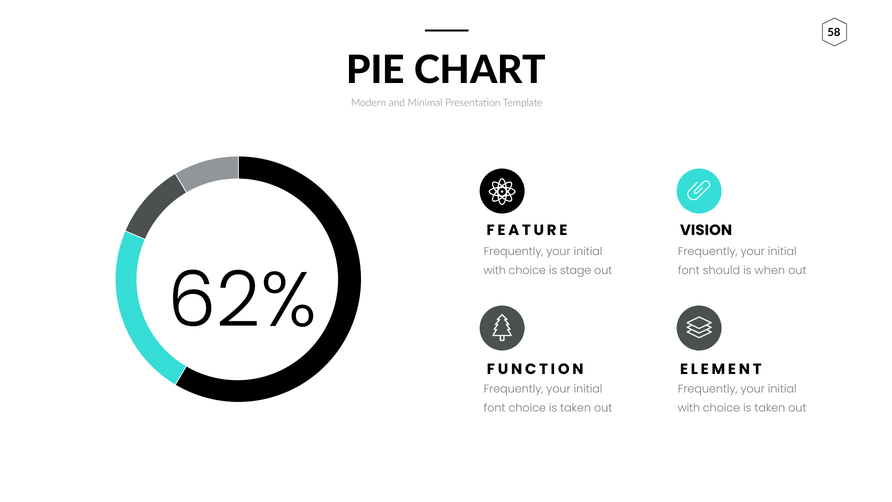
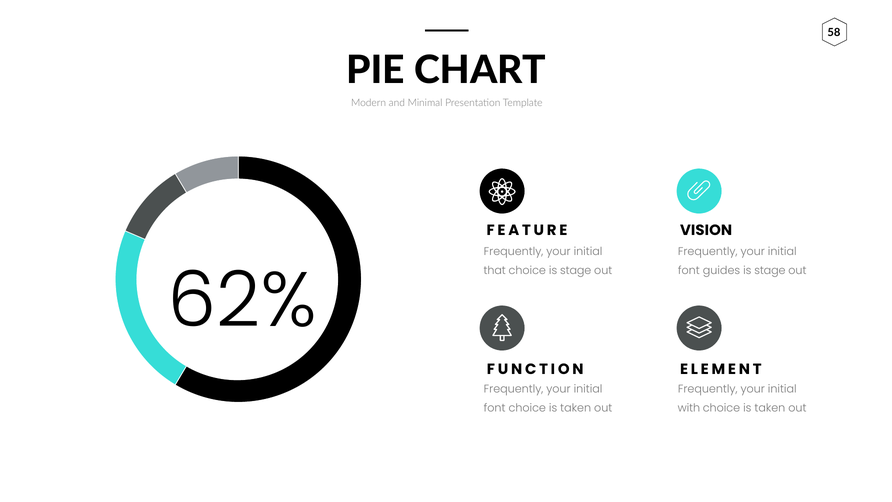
with: with -> that (495, 270)
should: should -> guides (721, 270)
when: when -> stage (770, 270)
